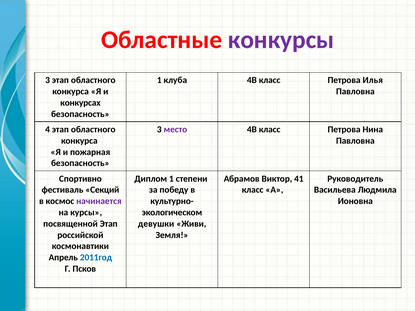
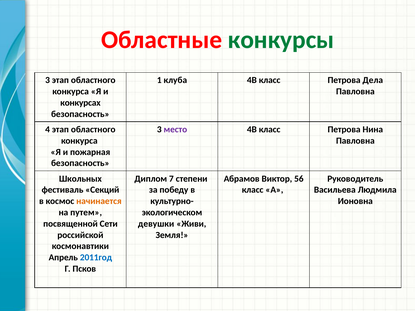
конкурсы colour: purple -> green (281, 40)
Илья: Илья -> Дела (373, 80)
Спортивно: Спортивно -> Школьных (80, 179)
Диплом 1: 1 -> 7 (171, 179)
41: 41 -> 56 (299, 179)
начинается colour: purple -> orange (99, 201)
курсы: курсы -> путем (86, 213)
посвященной Этап: Этап -> Сети (109, 224)
